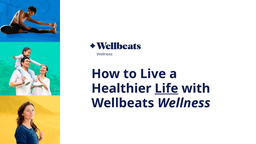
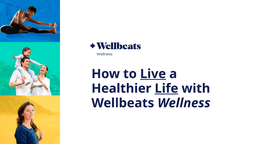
Live underline: none -> present (153, 74)
